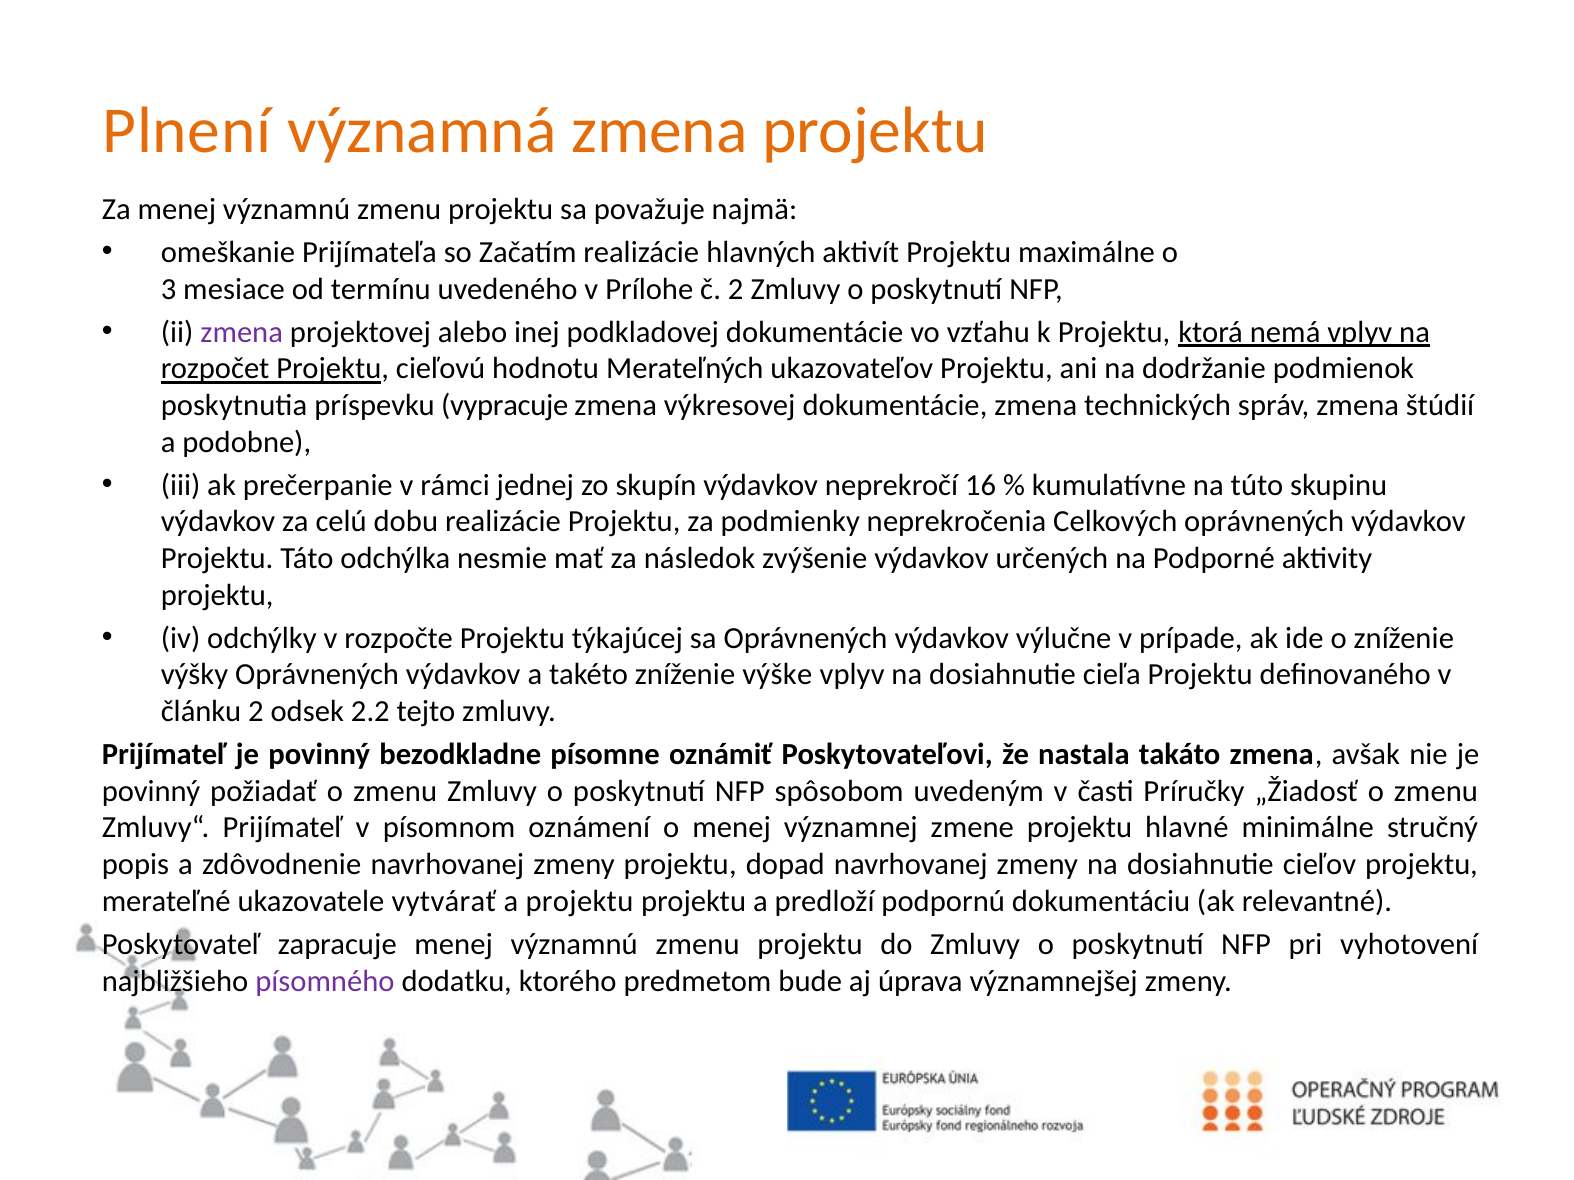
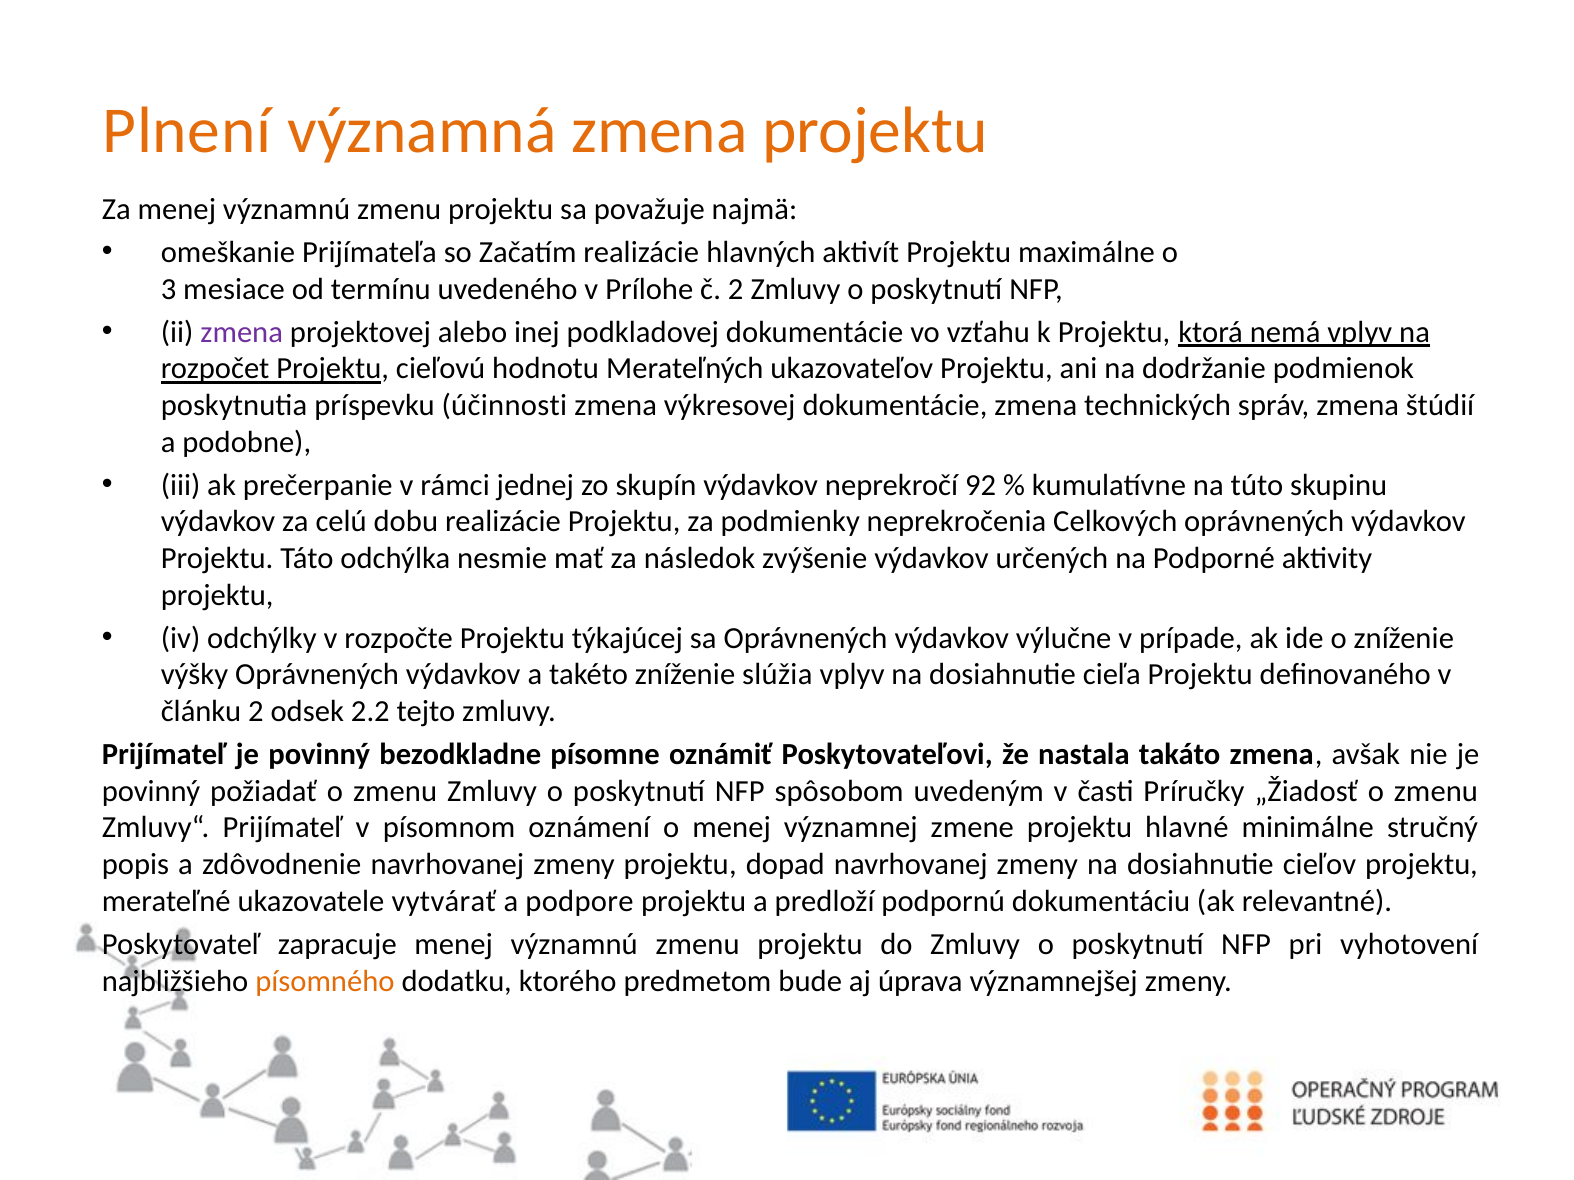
vypracuje: vypracuje -> účinnosti (504, 406)
16: 16 -> 92 (981, 485)
výške: výške -> slúžia (777, 675)
a projektu: projektu -> podpore (579, 902)
písomného colour: purple -> orange (325, 981)
